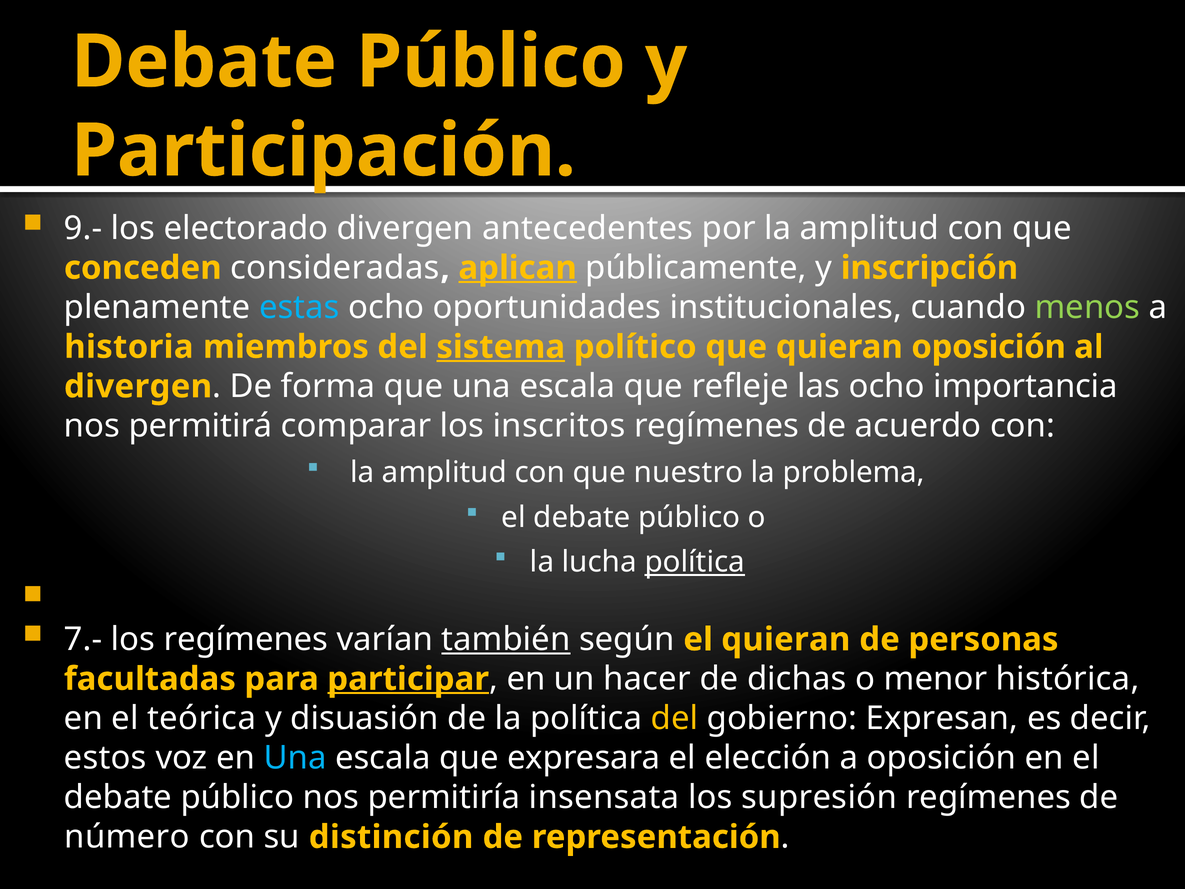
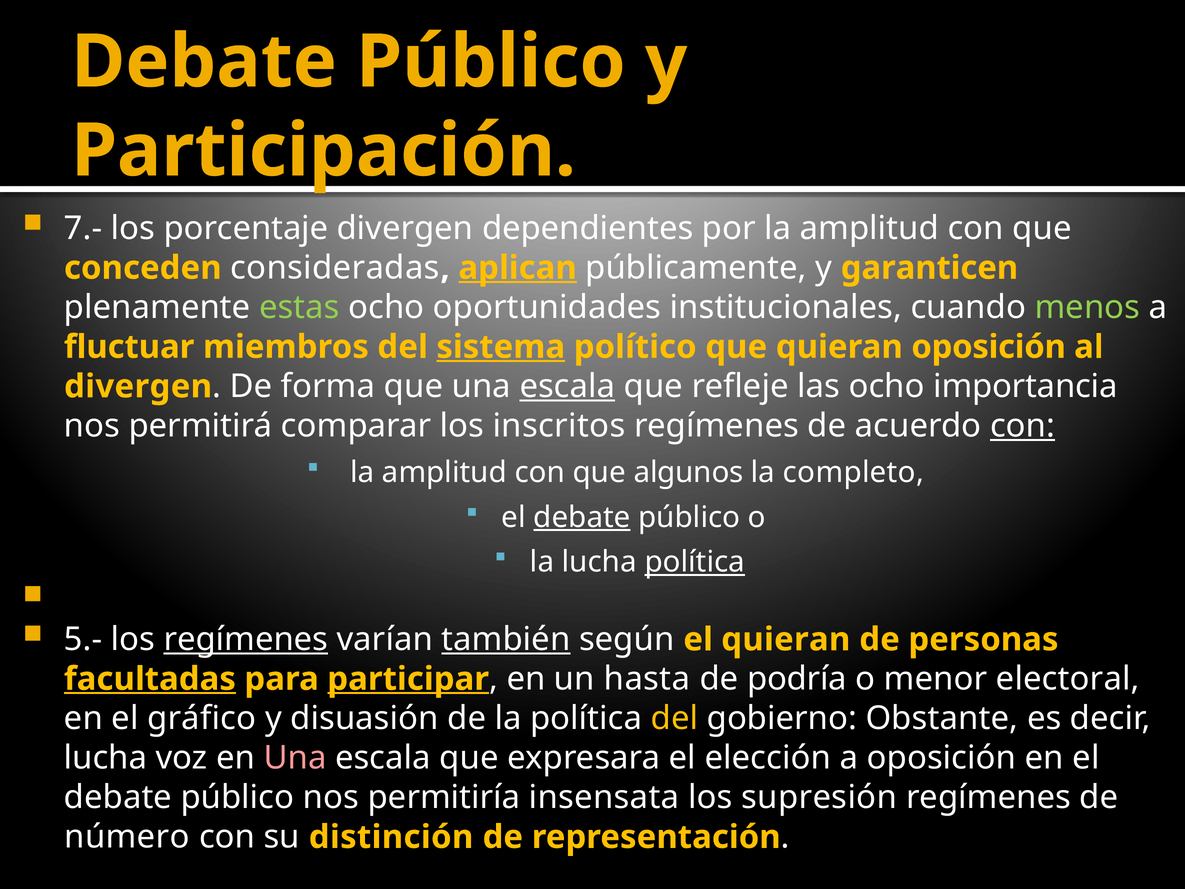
9.-: 9.- -> 7.- (83, 228)
electorado: electorado -> porcentaje (246, 228)
antecedentes: antecedentes -> dependientes (588, 228)
inscripción: inscripción -> garanticen (929, 268)
estas colour: light blue -> light green (299, 307)
historia: historia -> fluctuar (129, 347)
escala underline: none -> present (567, 386)
con underline: none -> present (1022, 426)
nuestro: nuestro -> algunos (689, 472)
problema: problema -> completo (853, 472)
debate underline: none -> present (582, 517)
7.-: 7.- -> 5.- (83, 639)
regímenes underline: none -> present (246, 639)
facultadas underline: none -> present (150, 679)
hacer: hacer -> hasta (647, 679)
dichas: dichas -> podría (797, 679)
histórica: histórica -> electoral (1068, 679)
teórica: teórica -> gráfico (202, 718)
Expresan: Expresan -> Obstante (942, 718)
estos: estos -> lucha (106, 758)
Una colour: light blue -> pink (295, 758)
